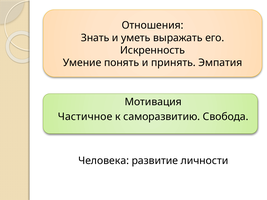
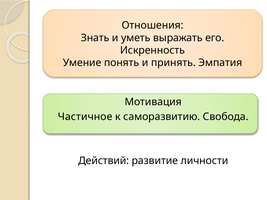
Человека: Человека -> Действий (104, 161)
